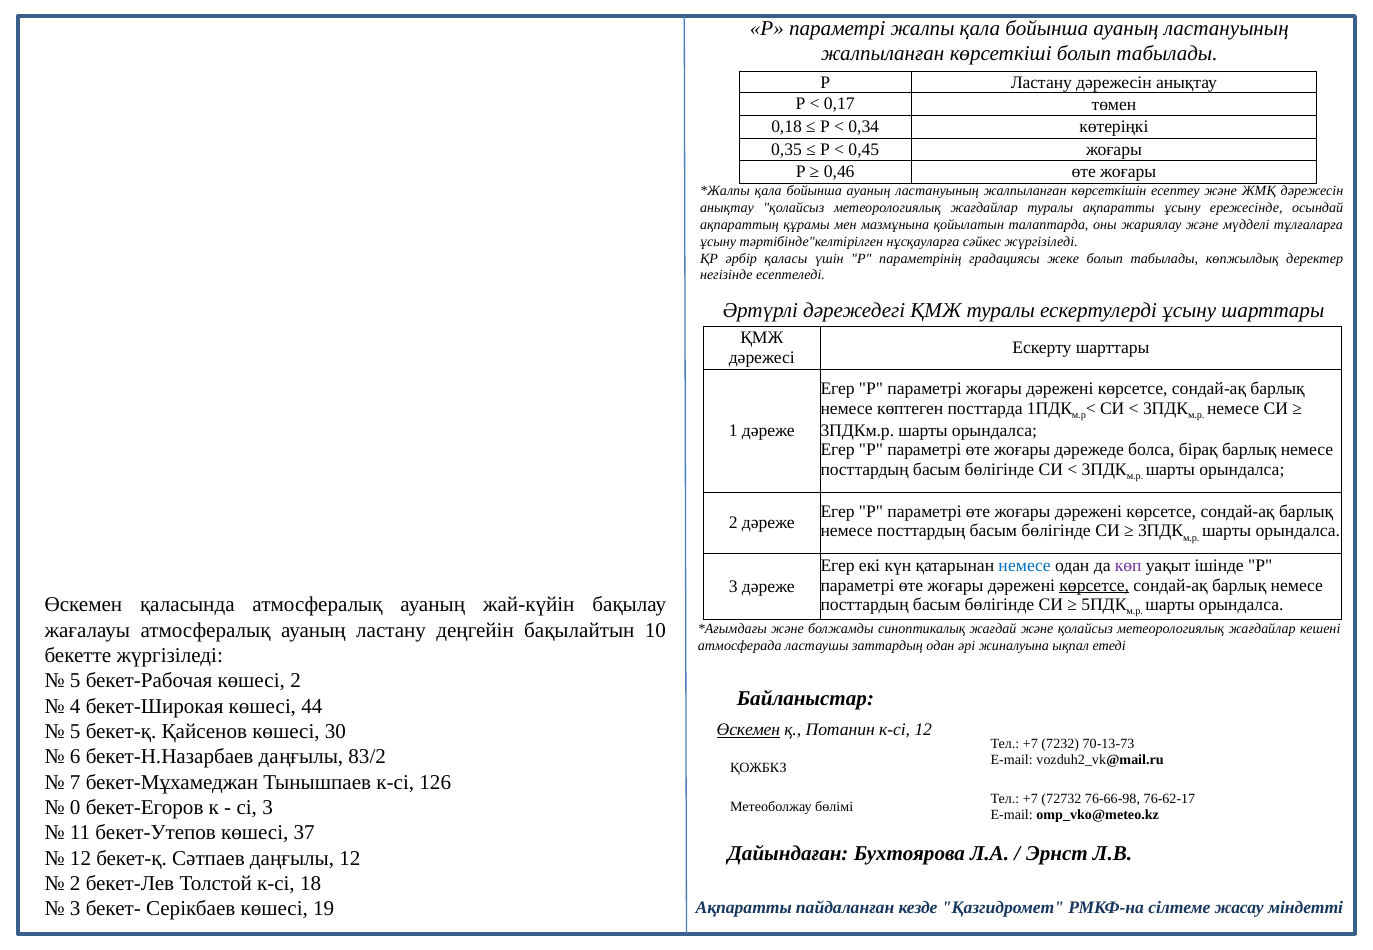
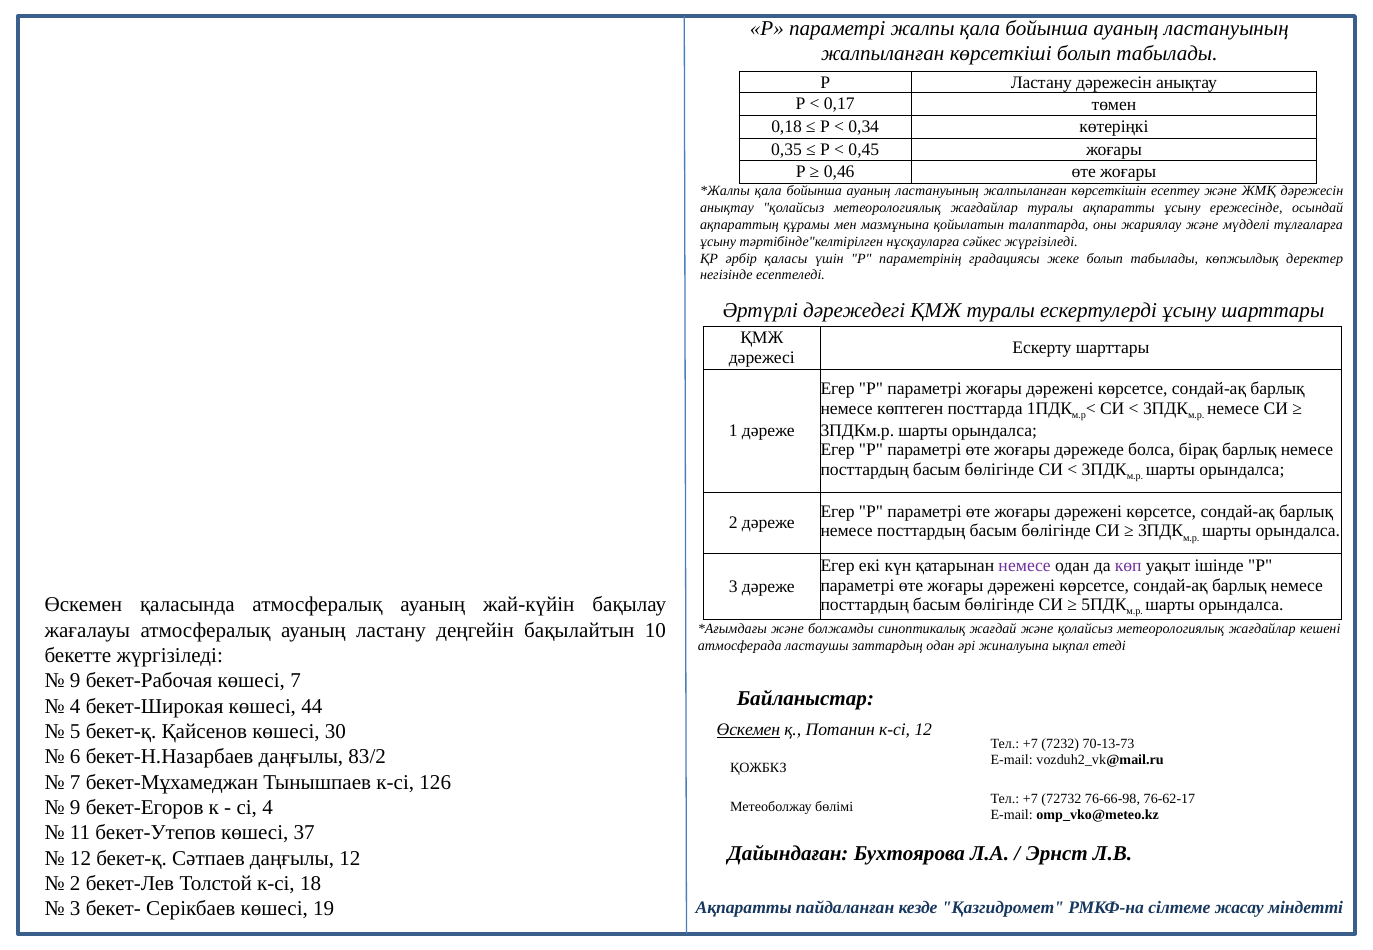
немесе colour: blue -> purple (1025, 566)
көрсетсе underline: present -> none (1094, 586)
5: 5 -> 9 (75, 681)
көшесі 2: 2 -> 7 (296, 681)
0: 0 -> 9 (75, 808)
сі 3: 3 -> 4 (268, 808)
